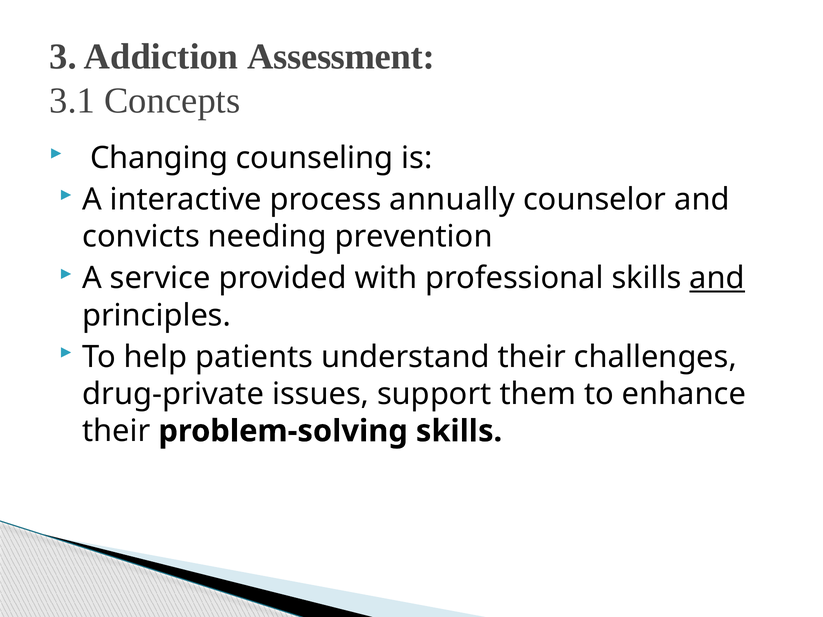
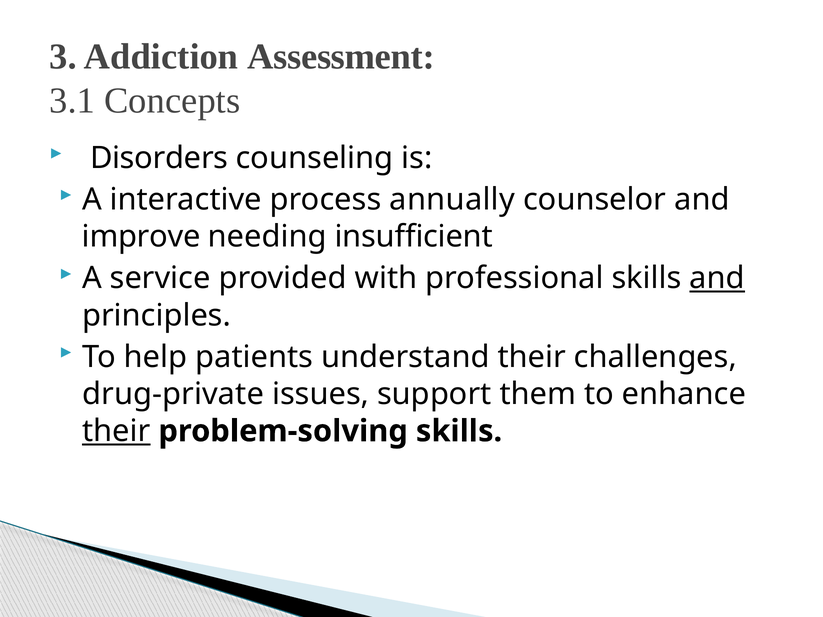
Changing: Changing -> Disorders (159, 158)
convicts: convicts -> improve (141, 237)
prevention: prevention -> insufficient (414, 237)
their underline: none -> present (116, 431)
